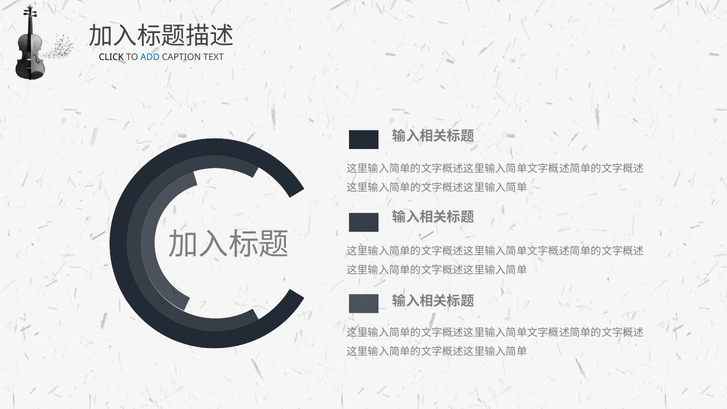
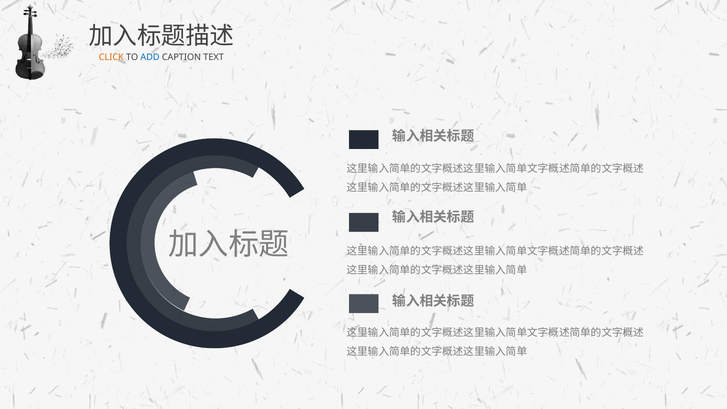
CLICK colour: black -> orange (111, 57)
